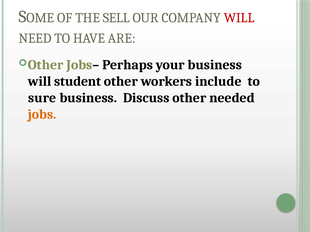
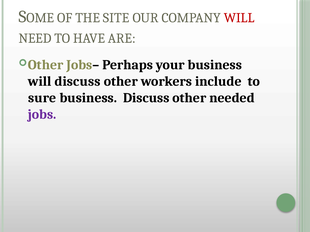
SELL: SELL -> SITE (116, 18)
will student: student -> discuss (78, 82)
jobs colour: orange -> purple (42, 115)
